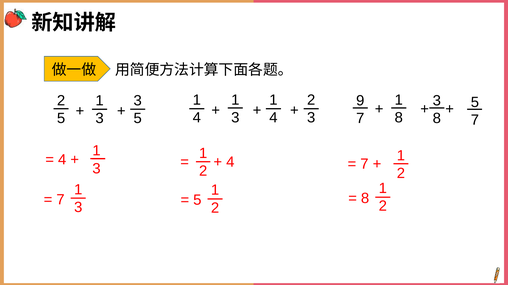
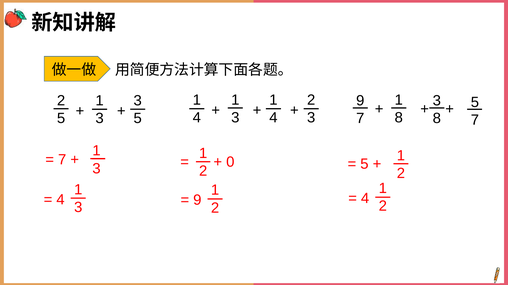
4: 4 -> 7 (62, 160)
4: 4 -> 0 (230, 163)
7: 7 -> 5 (364, 165)
8: 8 -> 4 (365, 199)
7: 7 -> 4 (60, 200)
5: 5 -> 9 (197, 200)
